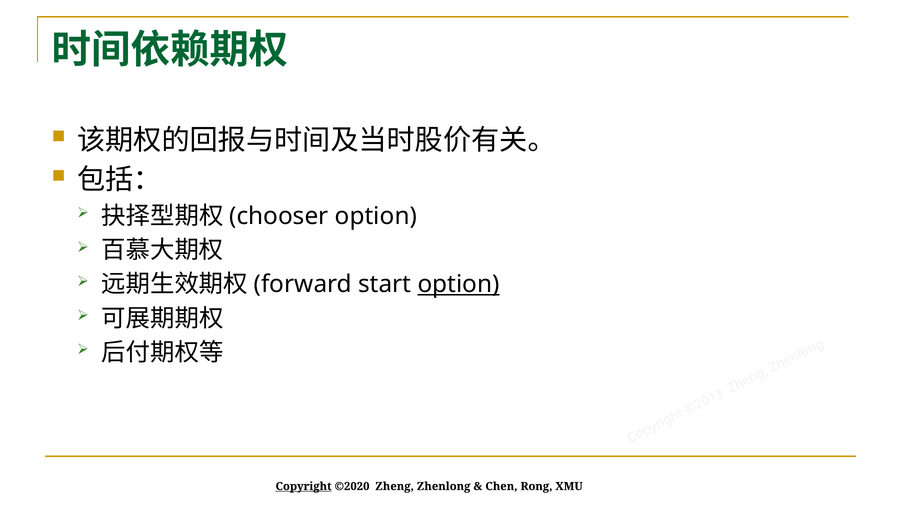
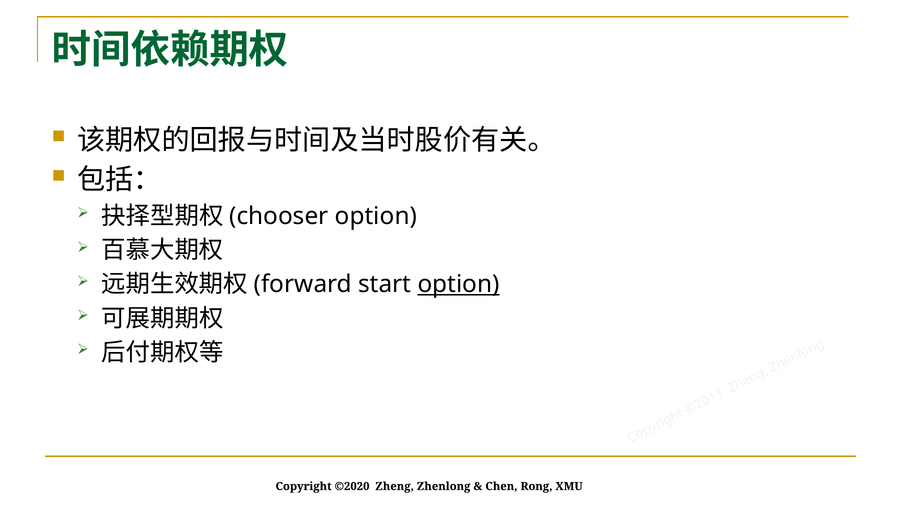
Copyright underline: present -> none (304, 486)
